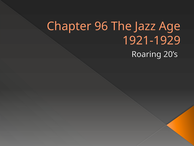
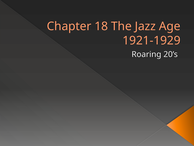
96: 96 -> 18 (101, 26)
